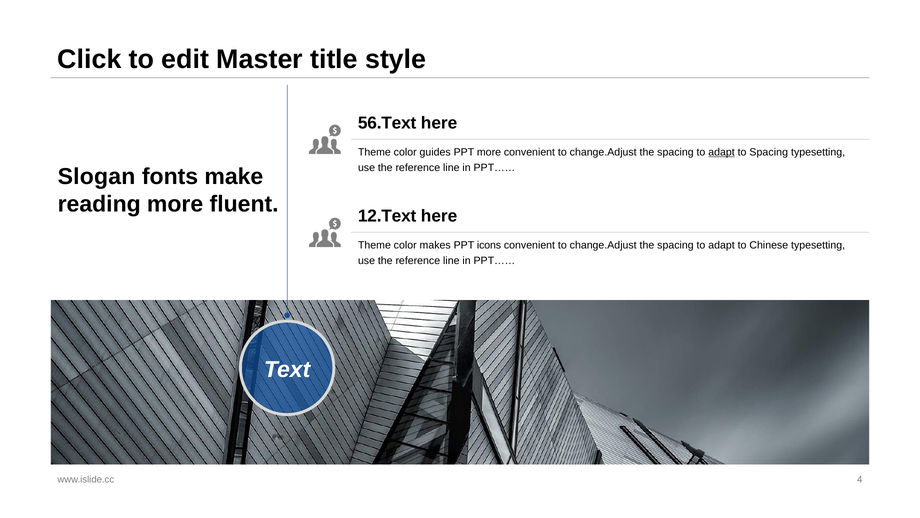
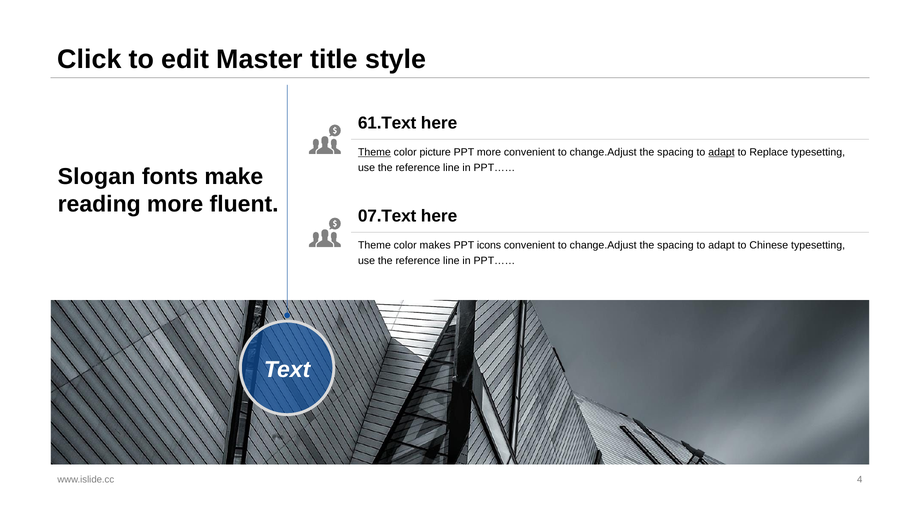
56.Text: 56.Text -> 61.Text (387, 123)
Theme underline: none -> present (374, 152)
guides: guides -> picture (435, 152)
to Spacing: Spacing -> Replace (769, 152)
12.Text: 12.Text -> 07.Text (387, 216)
